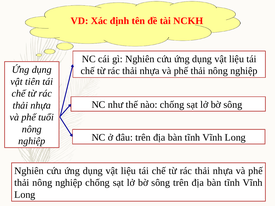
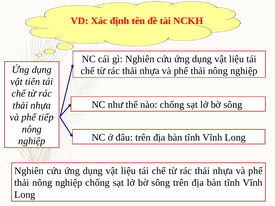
tuổi: tuổi -> tiếp (46, 117)
